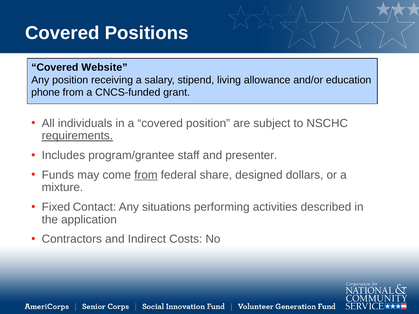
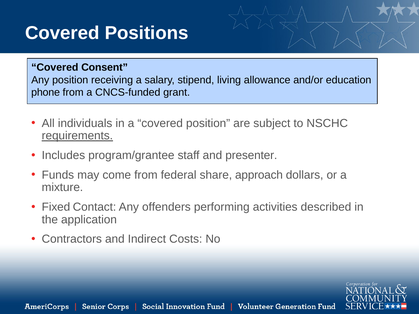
Website: Website -> Consent (105, 67)
from underline: present -> none (146, 175)
designed: designed -> approach (259, 175)
situations: situations -> offenders (166, 207)
